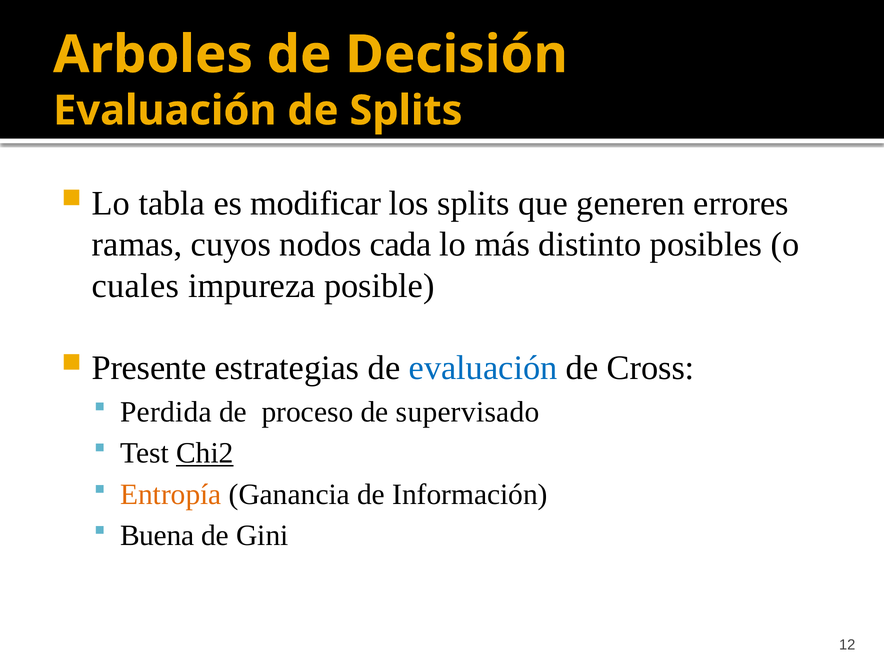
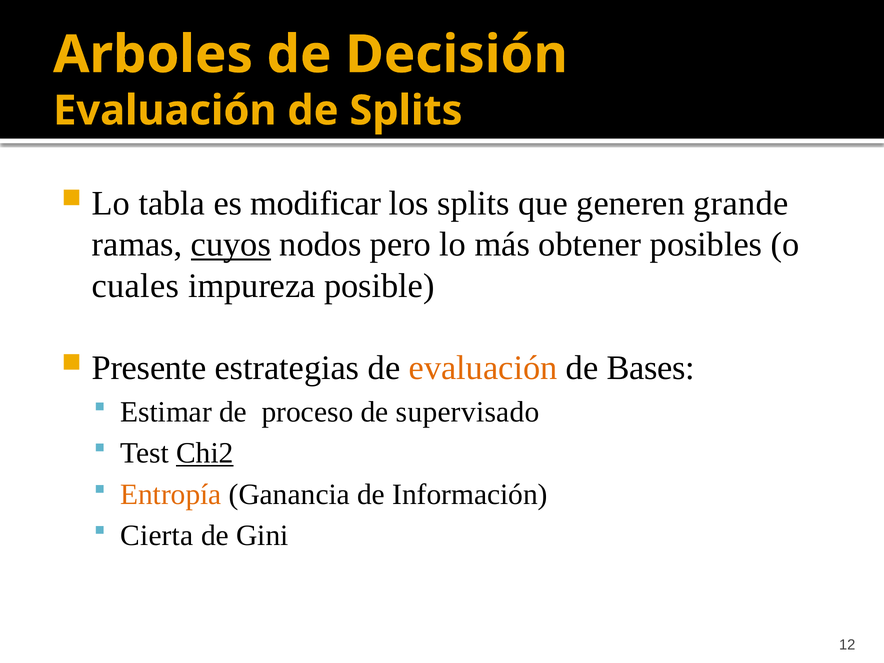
errores: errores -> grande (741, 203)
cuyos underline: none -> present (231, 245)
cada: cada -> pero (400, 245)
distinto: distinto -> obtener (590, 245)
evaluación colour: blue -> orange (483, 368)
Cross: Cross -> Bases (651, 368)
Perdida: Perdida -> Estimar (166, 412)
Buena: Buena -> Cierta (157, 536)
